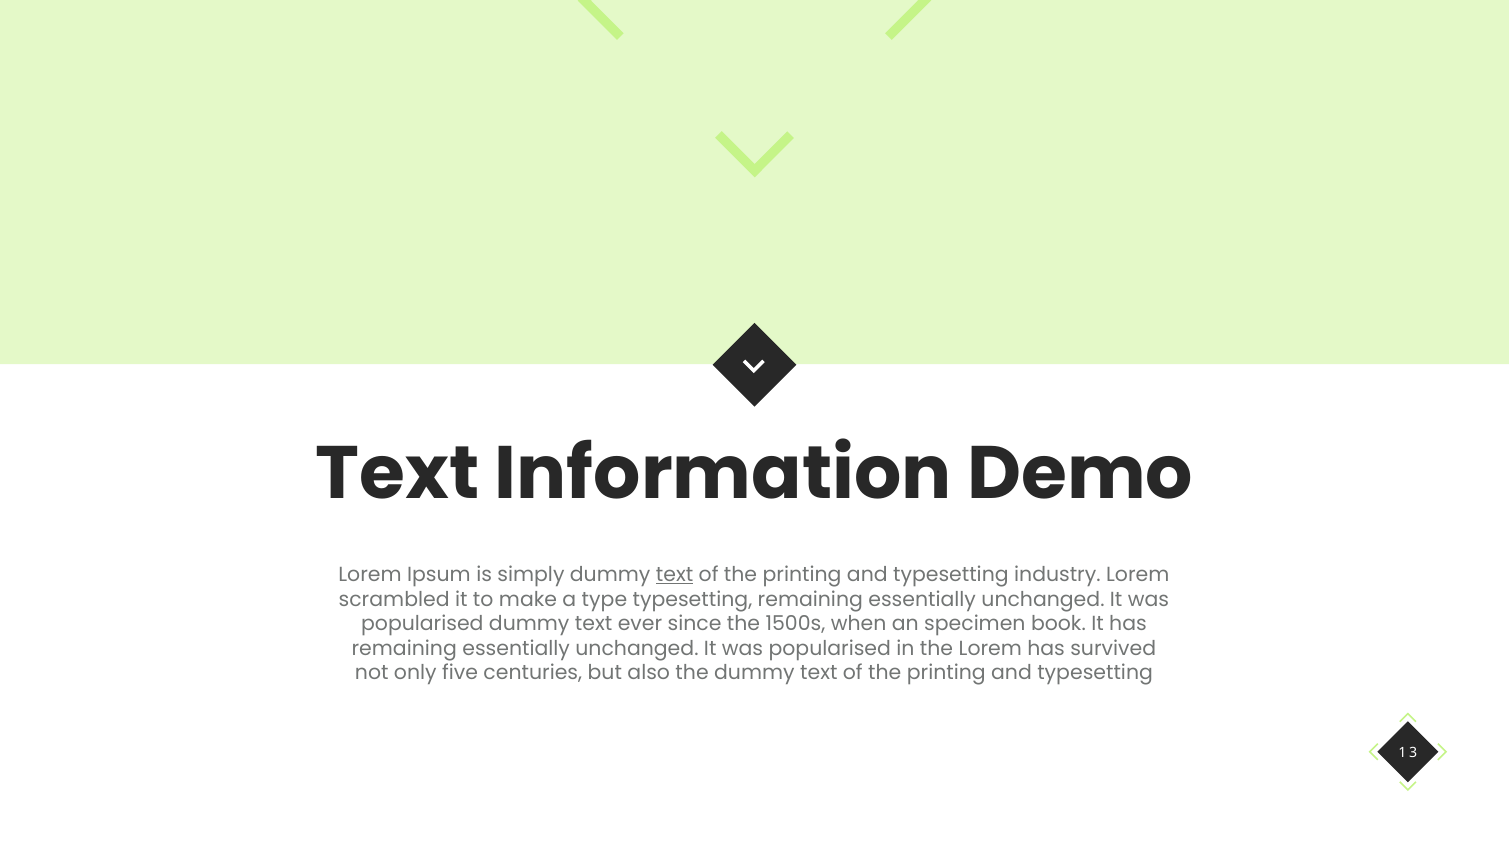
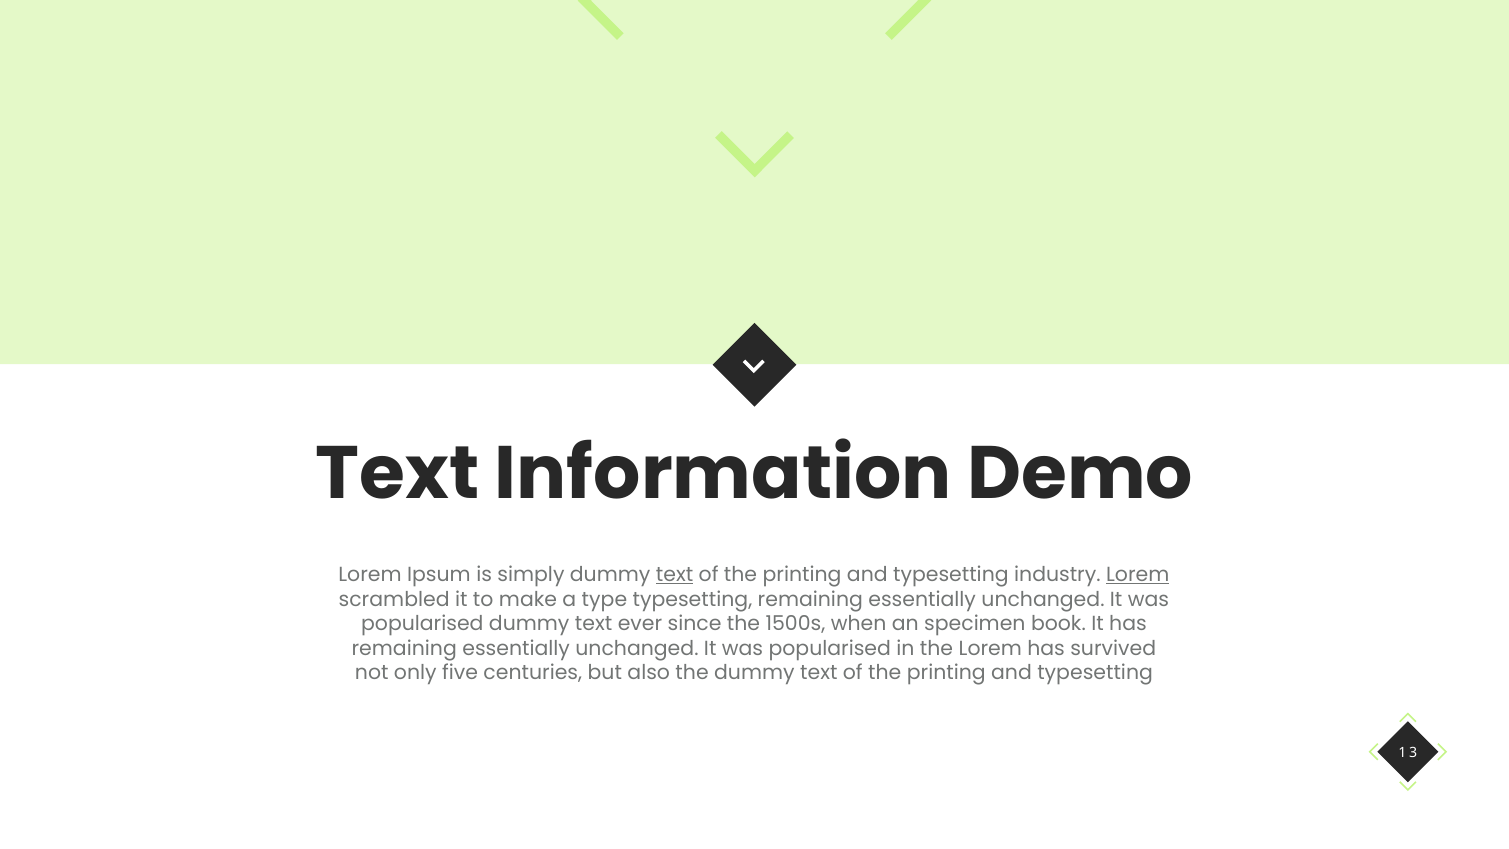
Lorem underline: none -> present (1138, 575)
